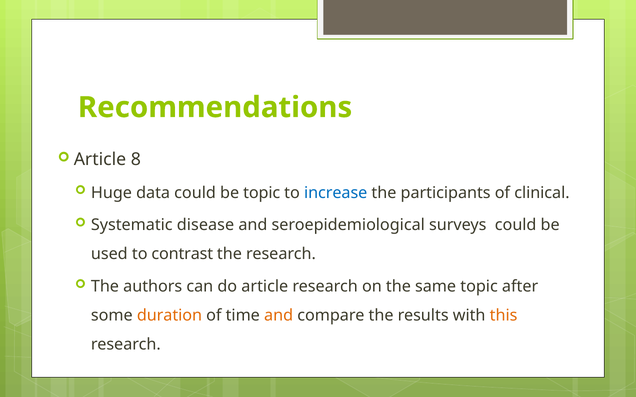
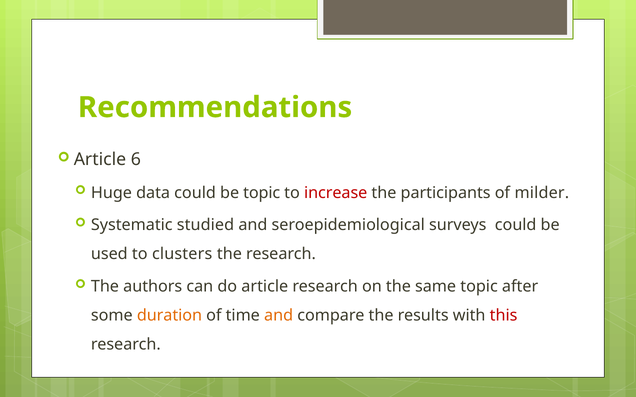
8: 8 -> 6 (136, 160)
increase colour: blue -> red (336, 193)
clinical: clinical -> milder (542, 193)
disease: disease -> studied (206, 225)
contrast: contrast -> clusters (182, 254)
this colour: orange -> red (504, 316)
